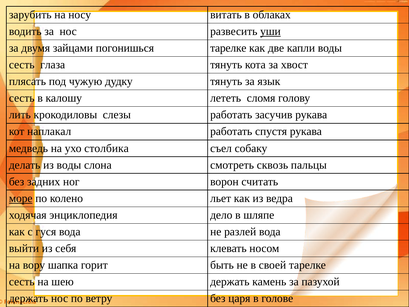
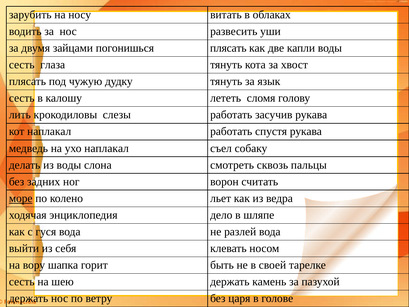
уши underline: present -> none (270, 31)
погонишься тарелке: тарелке -> плясать (228, 48)
ухо столбика: столбика -> наплакал (107, 148)
